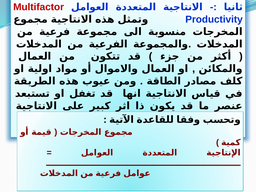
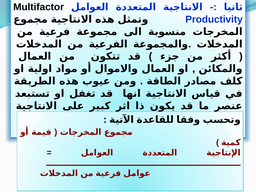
Multifactor colour: red -> black (39, 7)
